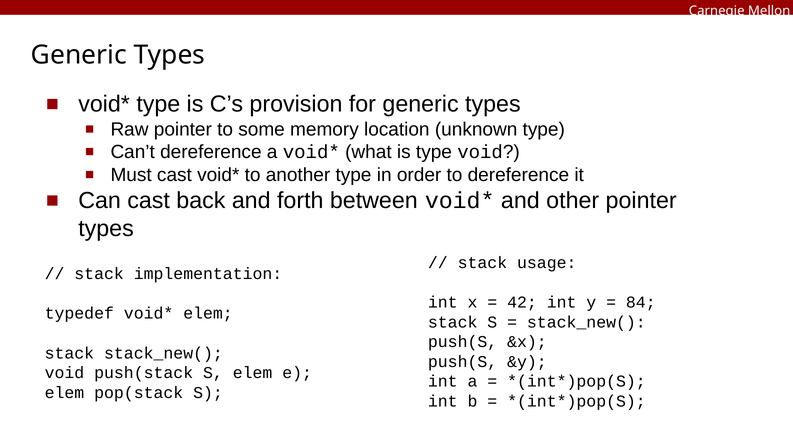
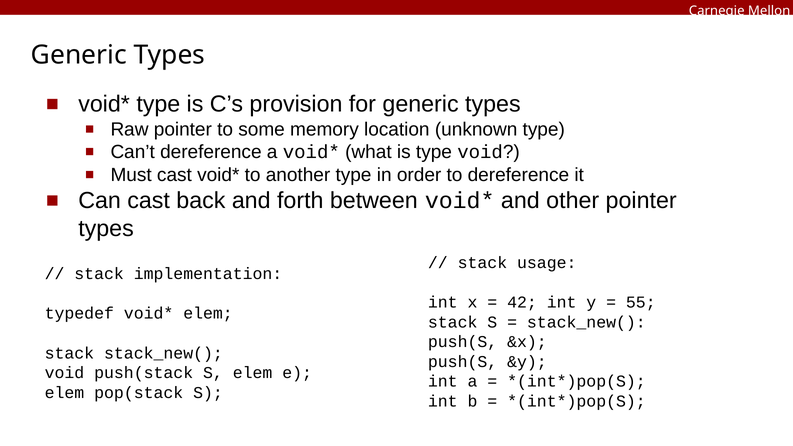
84: 84 -> 55 (641, 302)
